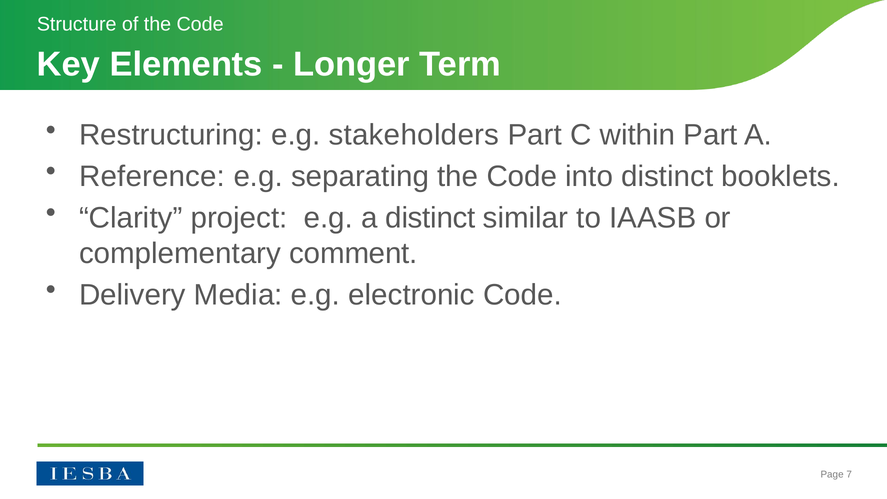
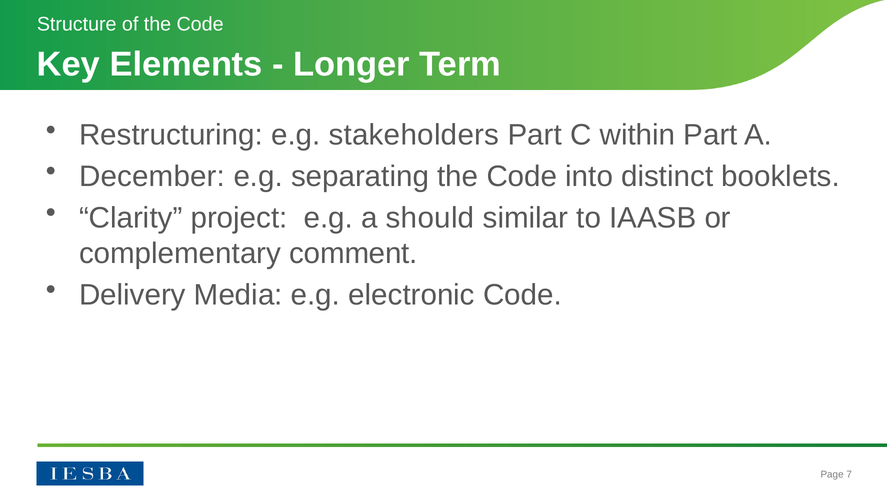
Reference: Reference -> December (152, 177)
a distinct: distinct -> should (430, 218)
